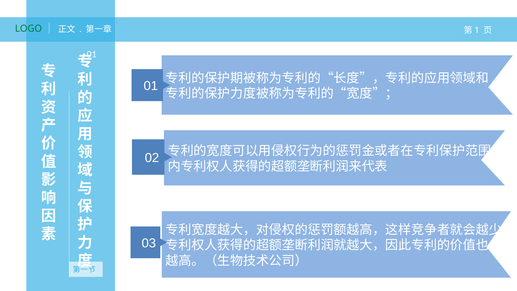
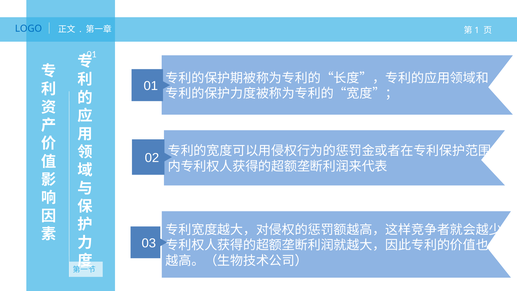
LOGO colour: green -> blue (28, 29)
